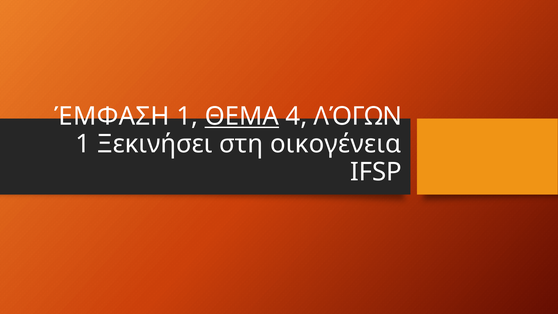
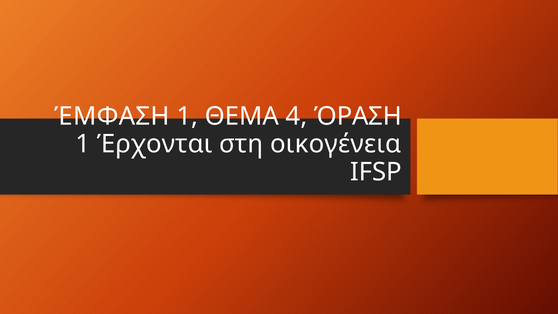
ΘΕΜΑ underline: present -> none (242, 116)
ΛΌΓΩΝ: ΛΌΓΩΝ -> ΌΡΑΣΗ (358, 116)
Ξεκινήσει: Ξεκινήσει -> Έρχονται (155, 144)
